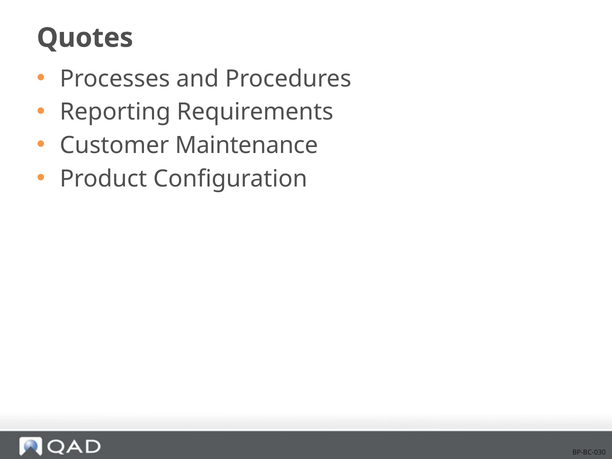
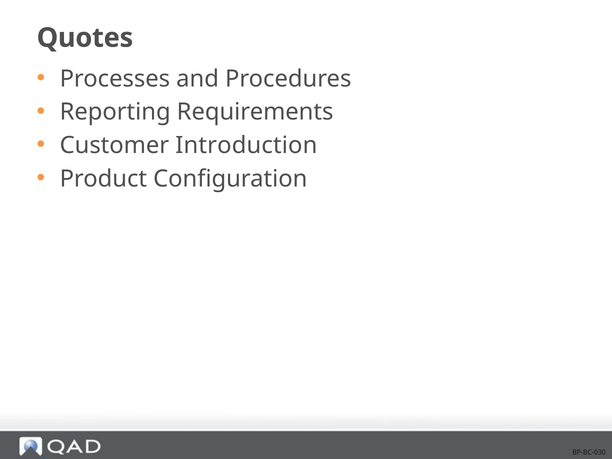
Maintenance: Maintenance -> Introduction (246, 145)
